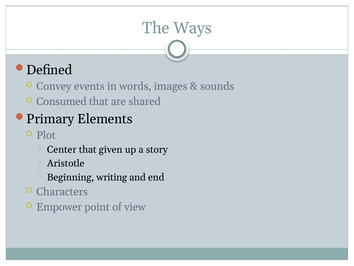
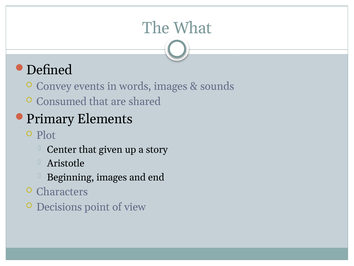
Ways: Ways -> What (193, 28)
Beginning writing: writing -> images (112, 177)
Empower: Empower -> Decisions (59, 207)
